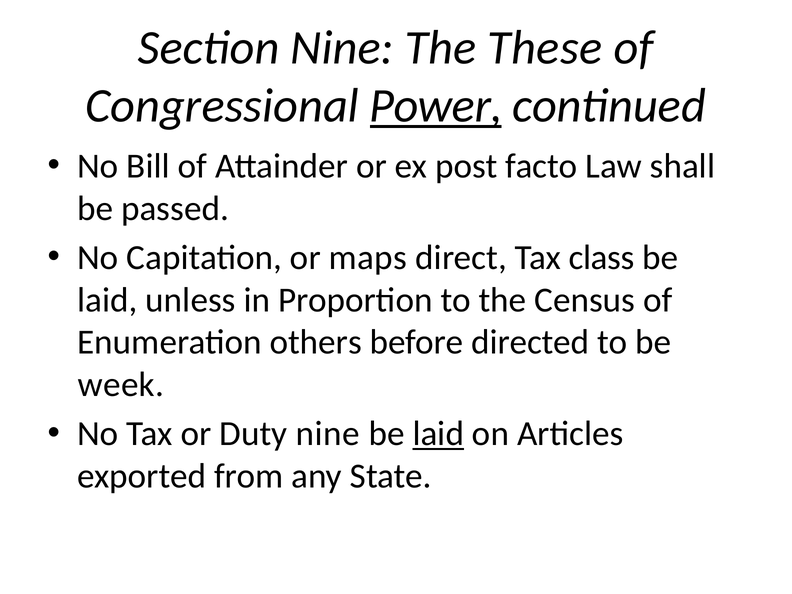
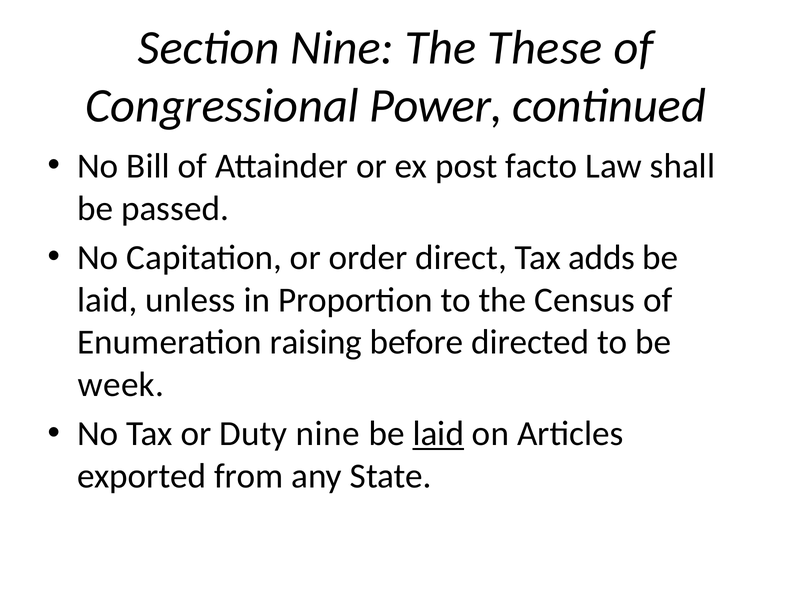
Power underline: present -> none (436, 106)
maps: maps -> order (368, 258)
class: class -> adds (602, 258)
others: others -> raising (316, 342)
